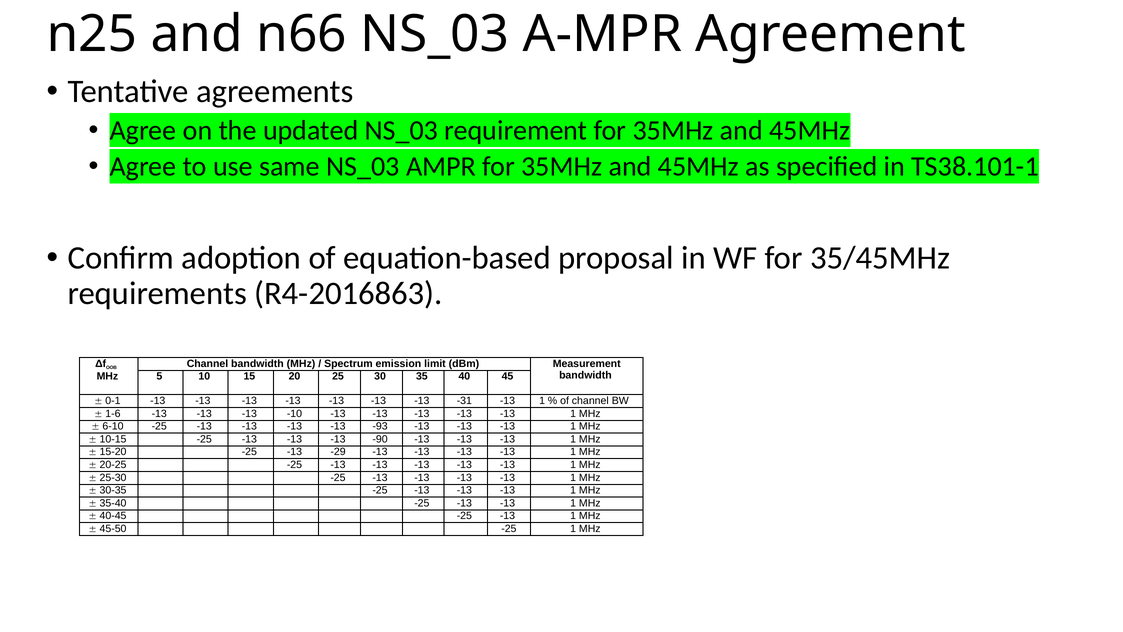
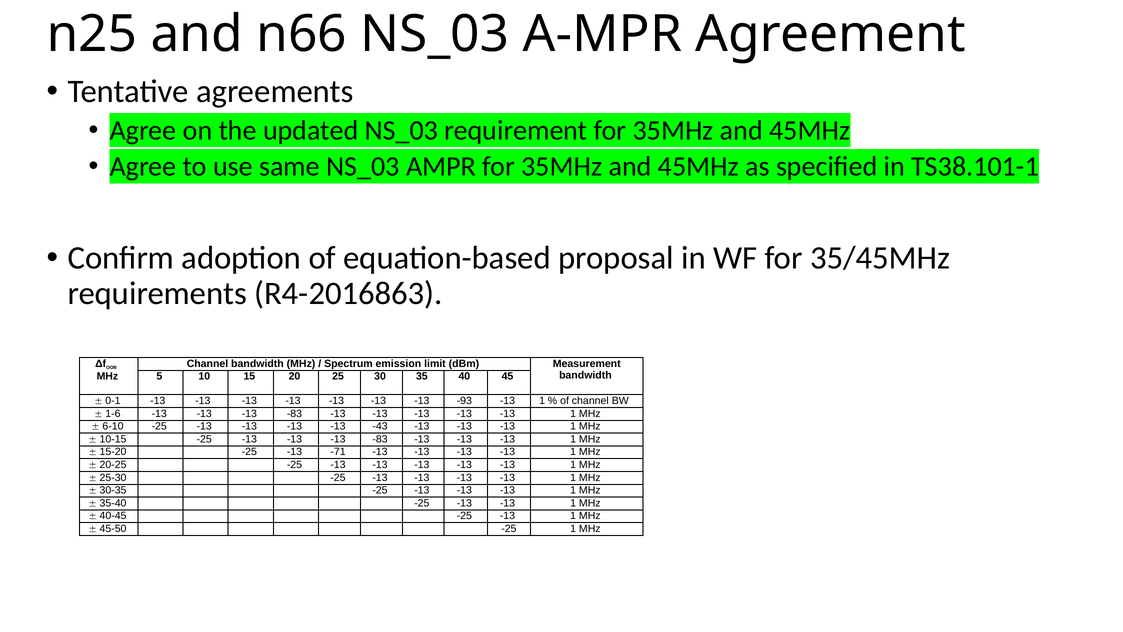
-31: -31 -> -93 (464, 401)
-10: -10 -> -83 (294, 413)
-93: -93 -> -43 (380, 426)
-90: -90 -> -83 (380, 439)
-29: -29 -> -71 (338, 452)
